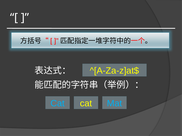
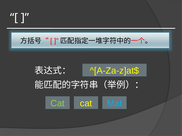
Cat colour: light blue -> light green (58, 104)
